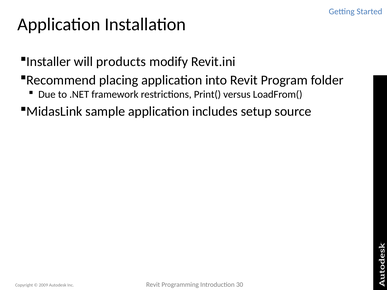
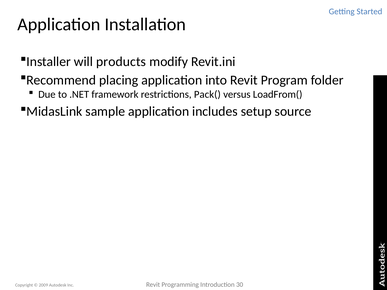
Print(: Print( -> Pack( (207, 95)
